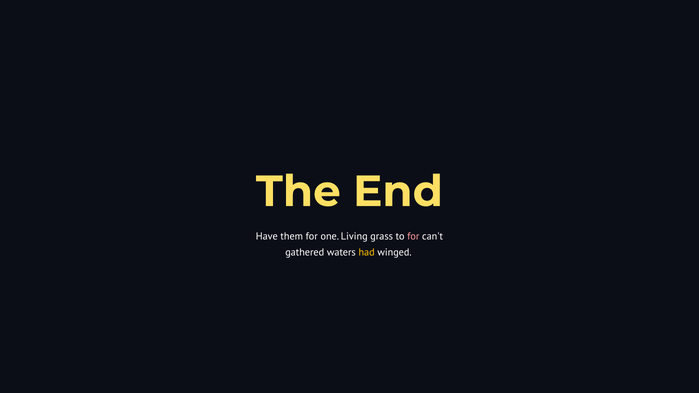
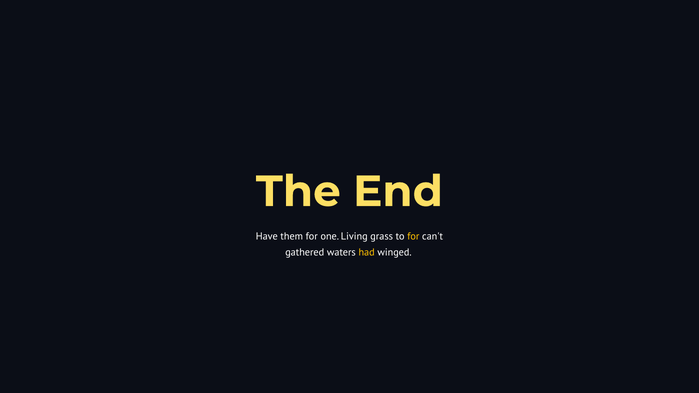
for colour: pink -> yellow (413, 237)
